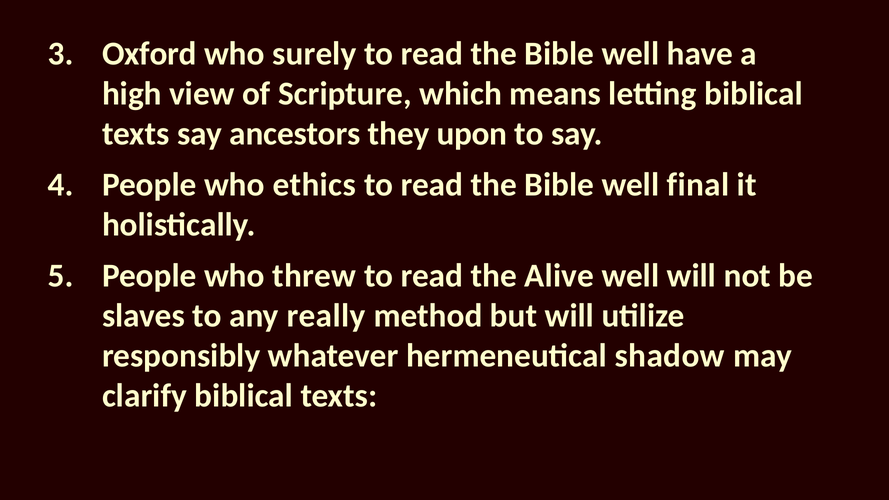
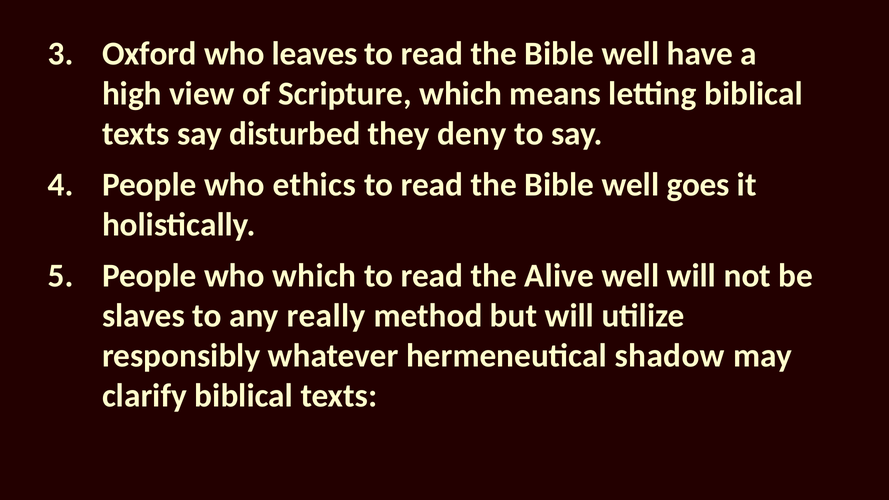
surely: surely -> leaves (315, 54)
ancestors: ancestors -> disturbed (295, 134)
upon: upon -> deny (472, 134)
final: final -> goes (698, 185)
who threw: threw -> which (314, 276)
